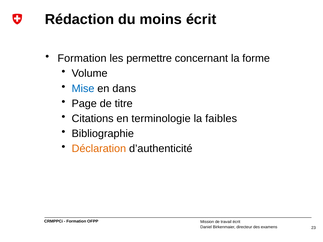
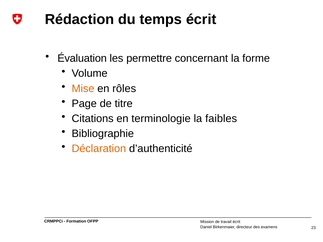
moins: moins -> temps (161, 19)
Formation: Formation -> Évaluation (82, 58)
Mise colour: blue -> orange (83, 89)
dans: dans -> rôles (124, 89)
